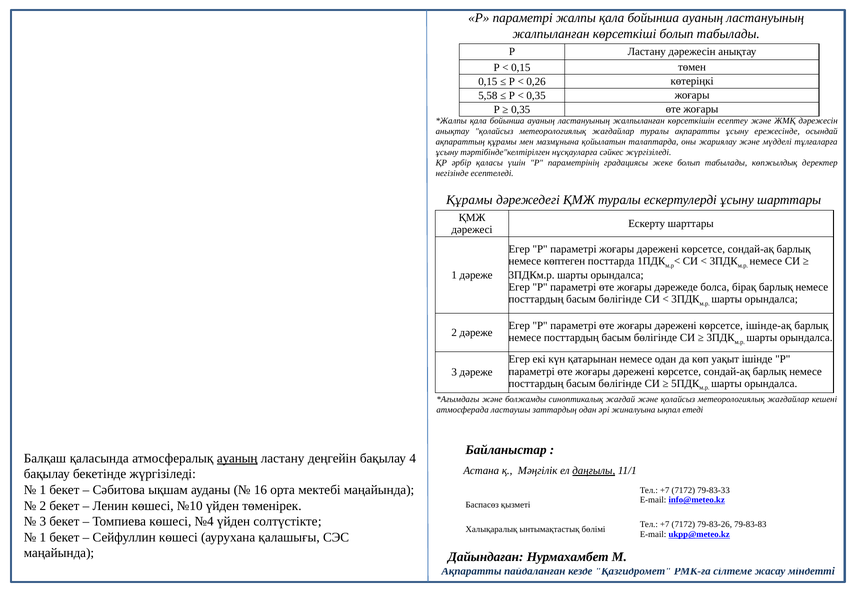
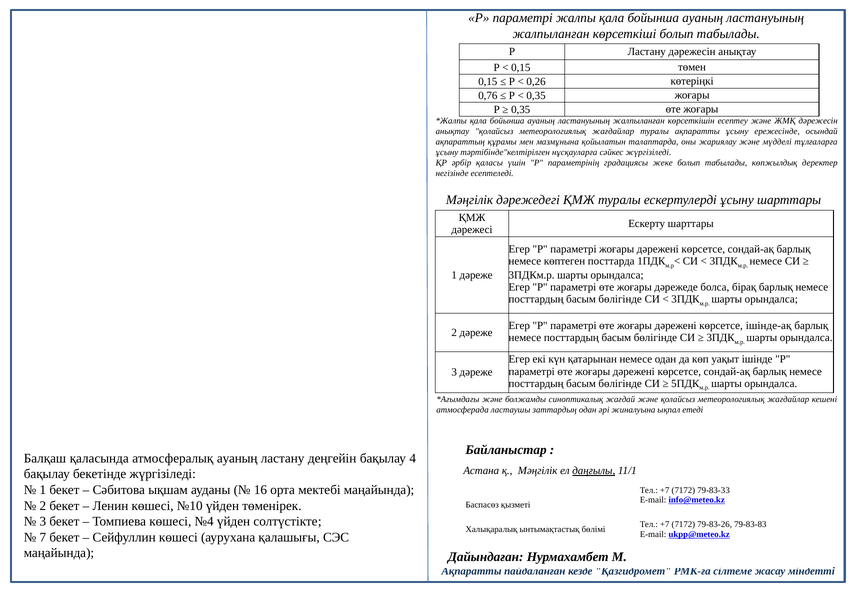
5,58: 5,58 -> 0,76 (488, 96)
Құрамы: Құрамы -> Мәңгілік (470, 200)
ауаның underline: present -> none (237, 459)
1: 1 -> 7 (43, 538)
